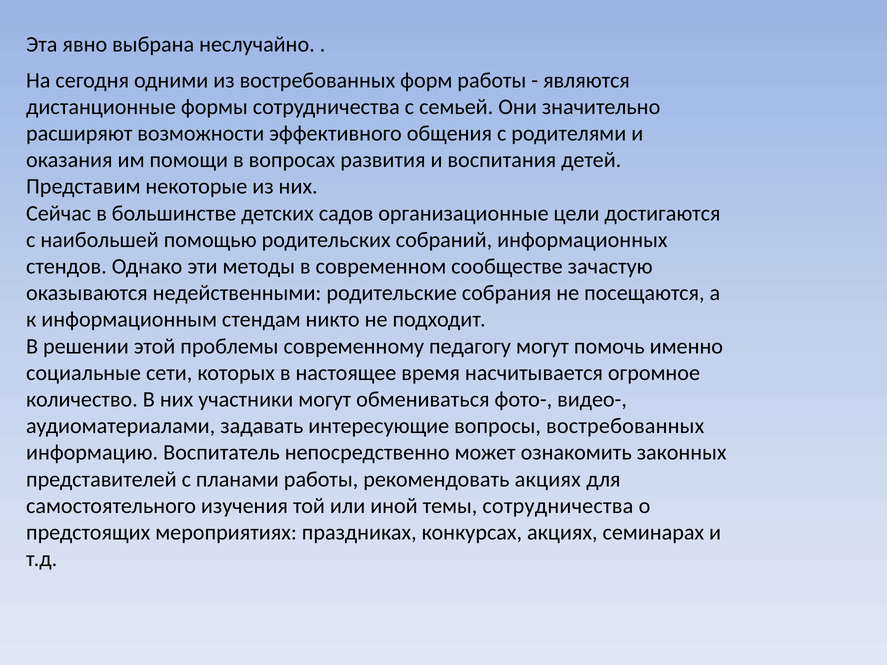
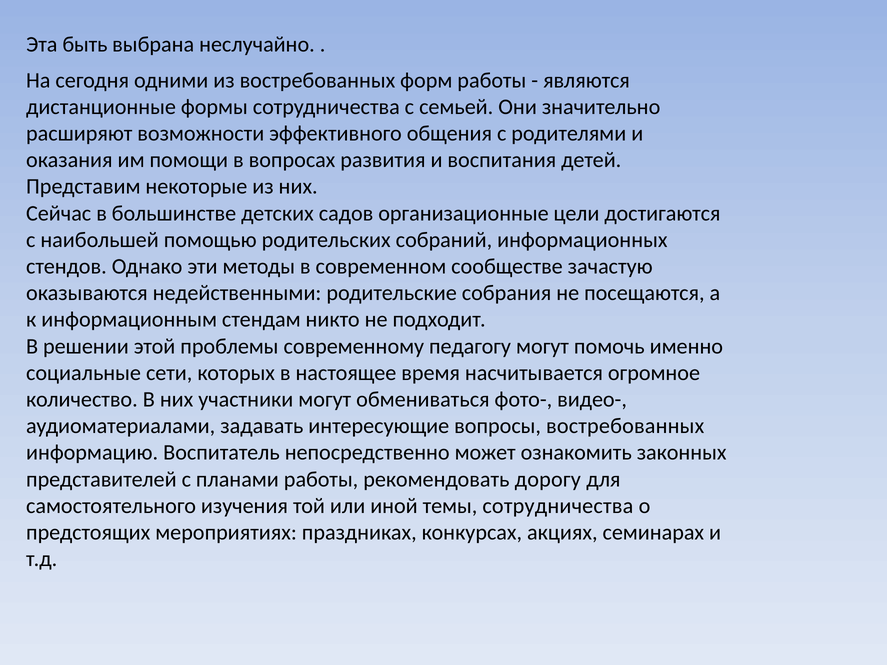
явно: явно -> быть (85, 44)
рекомендовать акциях: акциях -> дорогу (548, 479)
